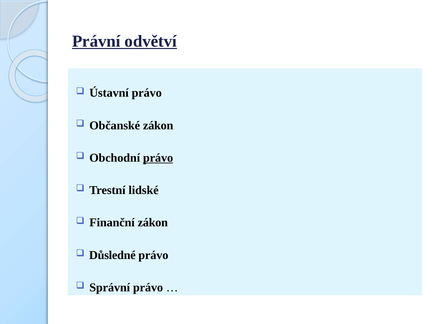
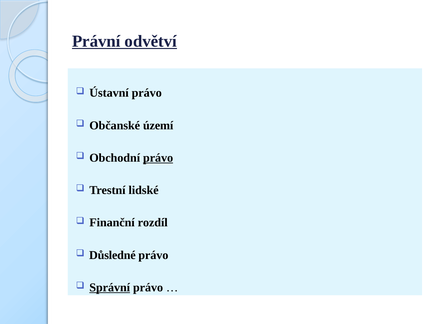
Občanské zákon: zákon -> území (158, 125)
Finanční zákon: zákon -> rozdíl (153, 223)
Správní underline: none -> present (110, 287)
